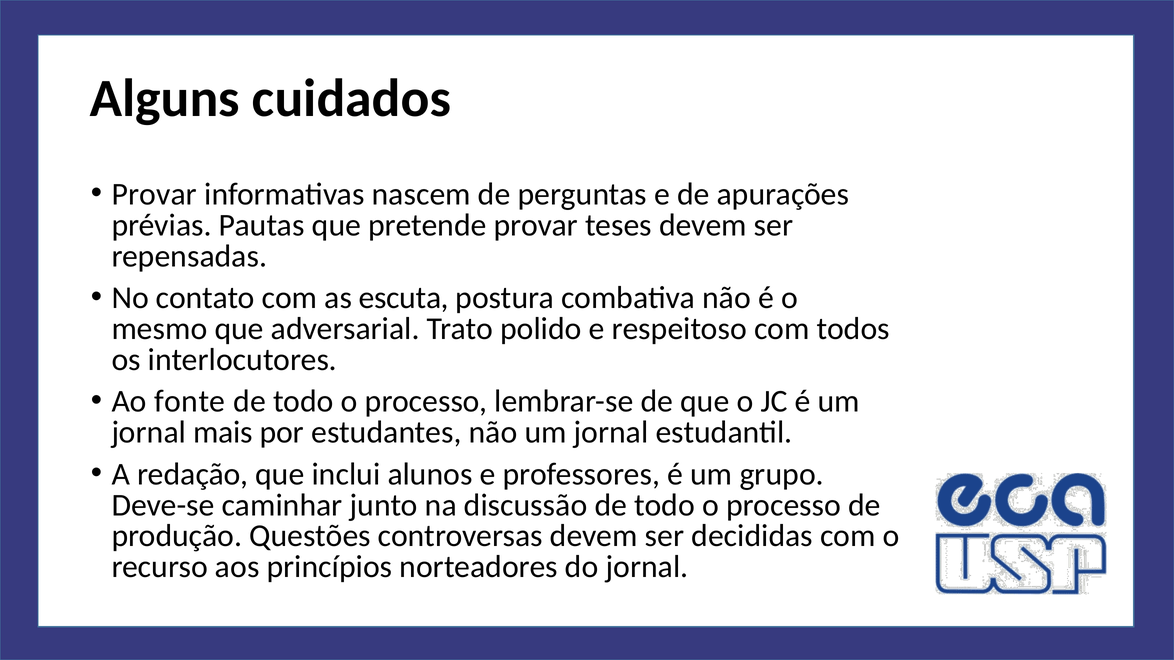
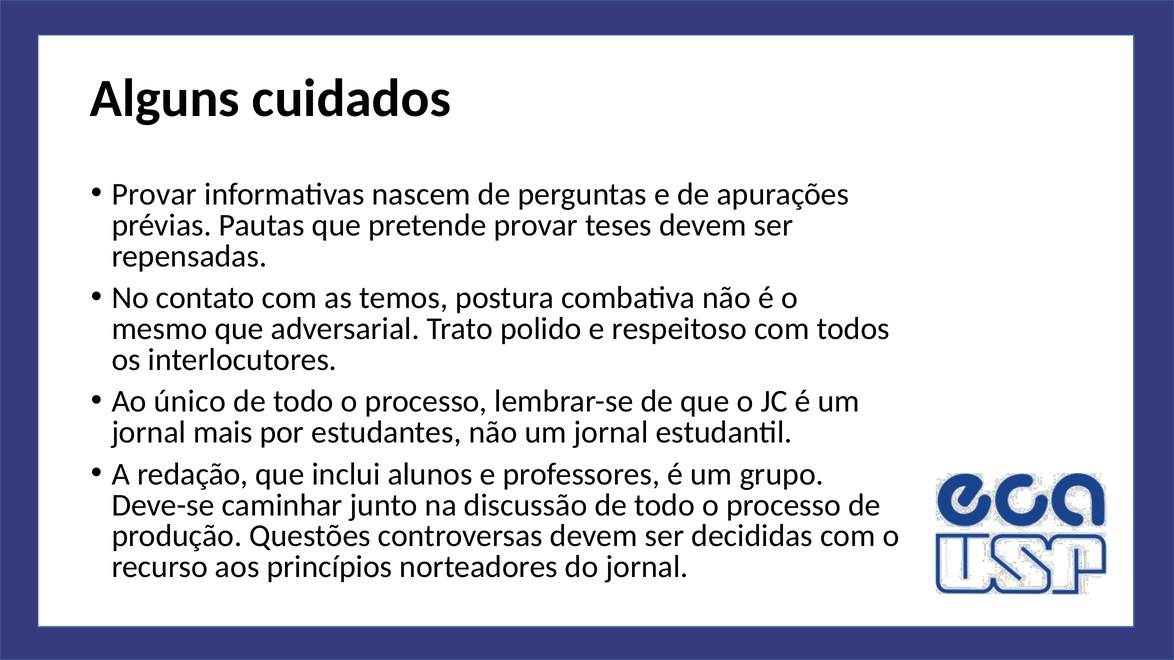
escuta: escuta -> temos (404, 298)
fonte: fonte -> único (190, 402)
